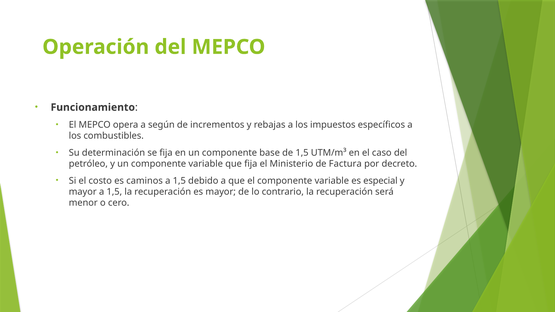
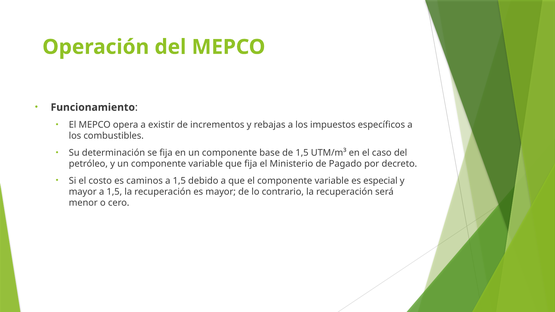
según: según -> existir (161, 125)
Factura: Factura -> Pagado (345, 164)
